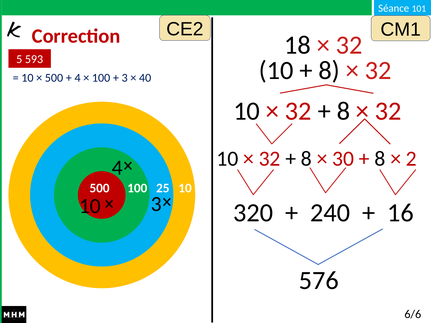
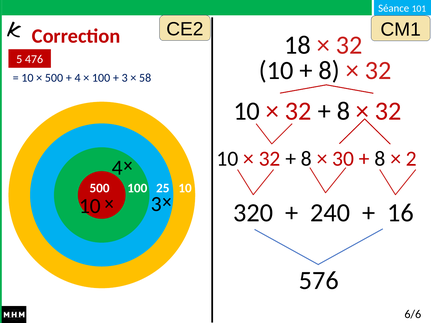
593: 593 -> 476 (34, 59)
40: 40 -> 58 (145, 78)
